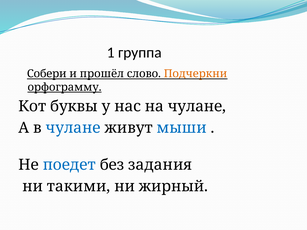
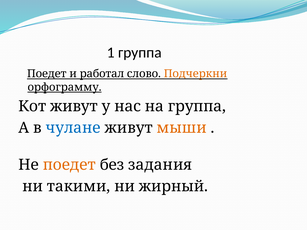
Собери: Собери -> Поедет (47, 74)
прошёл: прошёл -> работал (102, 74)
Кот буквы: буквы -> живут (74, 106)
на чулане: чулане -> группа (197, 106)
мыши colour: blue -> orange (182, 128)
поедет colour: blue -> orange (69, 165)
